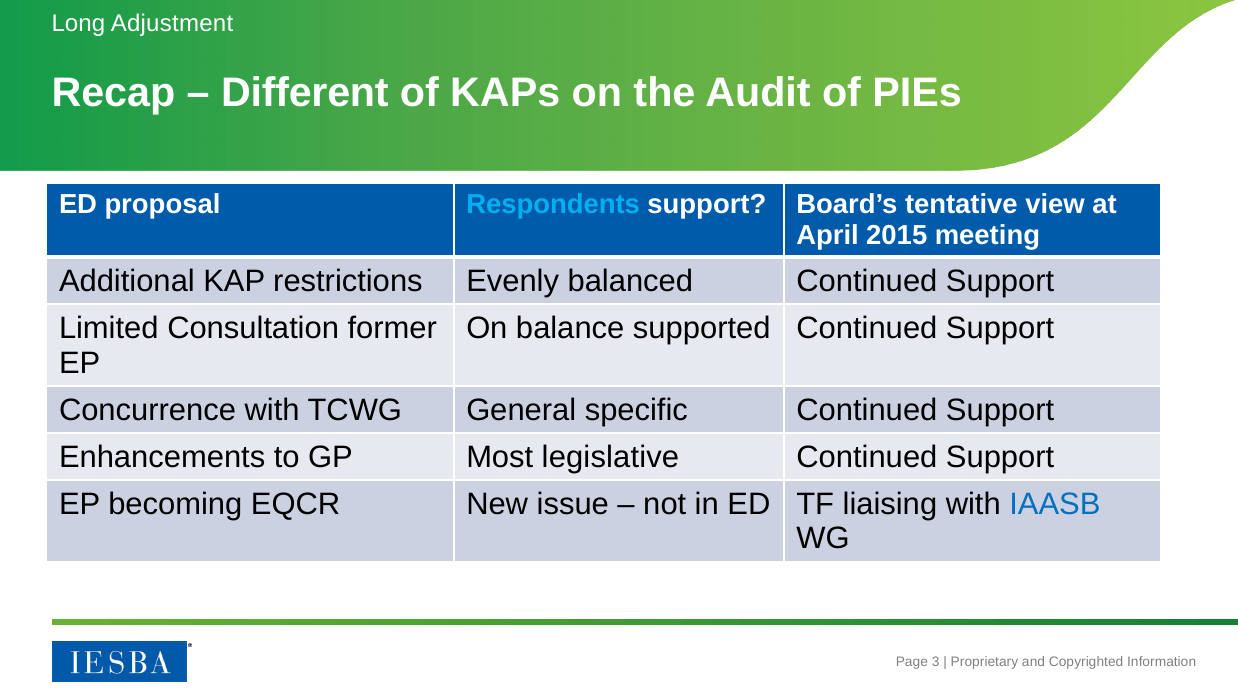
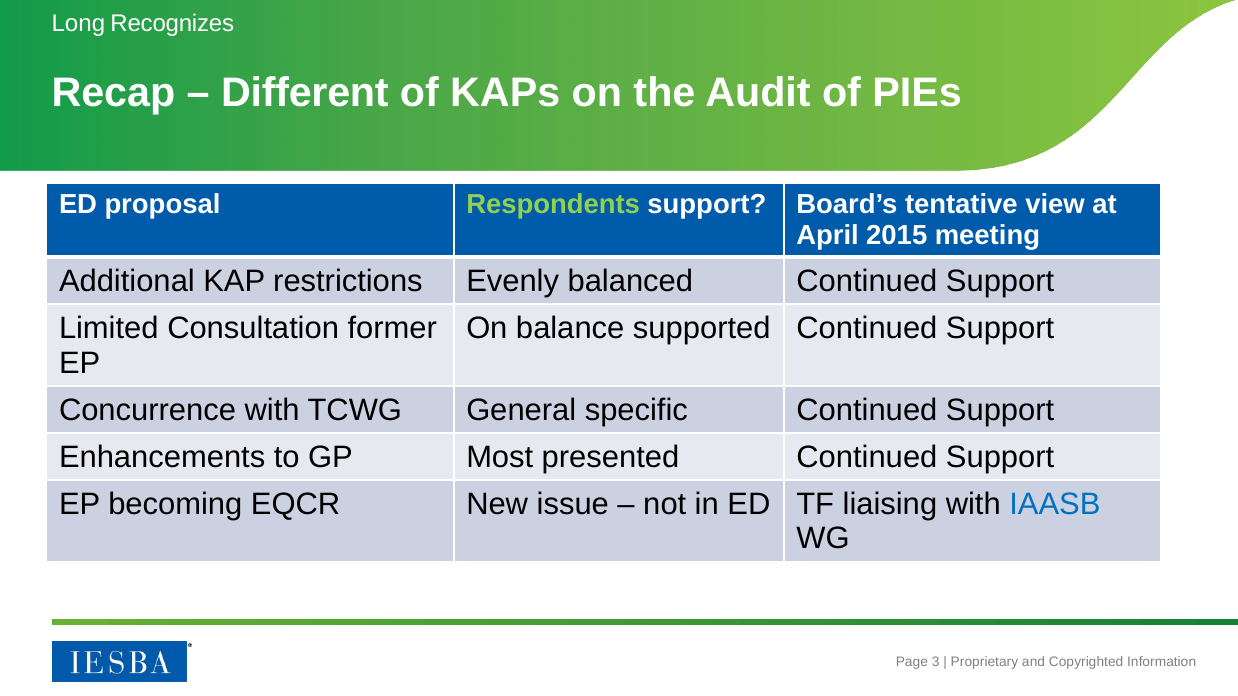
Adjustment: Adjustment -> Recognizes (172, 24)
Respondents colour: light blue -> light green (553, 205)
legislative: legislative -> presented (611, 457)
